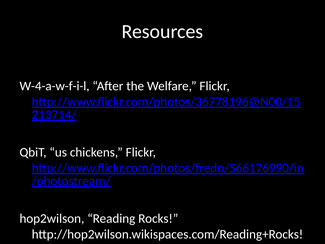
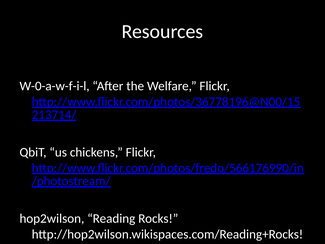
W-4-a-w-f-i-l: W-4-a-w-f-i-l -> W-0-a-w-f-i-l (55, 86)
